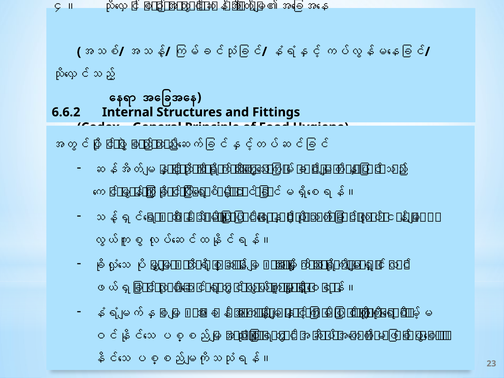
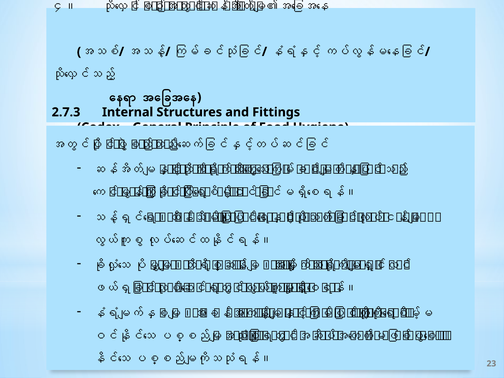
6.6.2: 6.6.2 -> 2.7.3 (66, 112)
